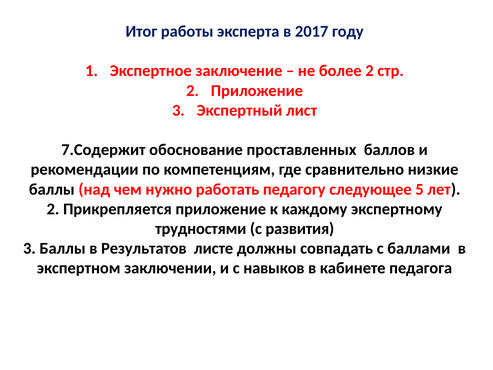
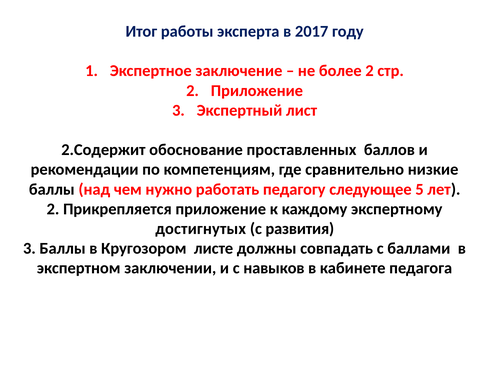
7.Содержит: 7.Содержит -> 2.Содержит (103, 150)
трудностями: трудностями -> достигнутых (201, 229)
Результатов: Результатов -> Кругозором (144, 248)
